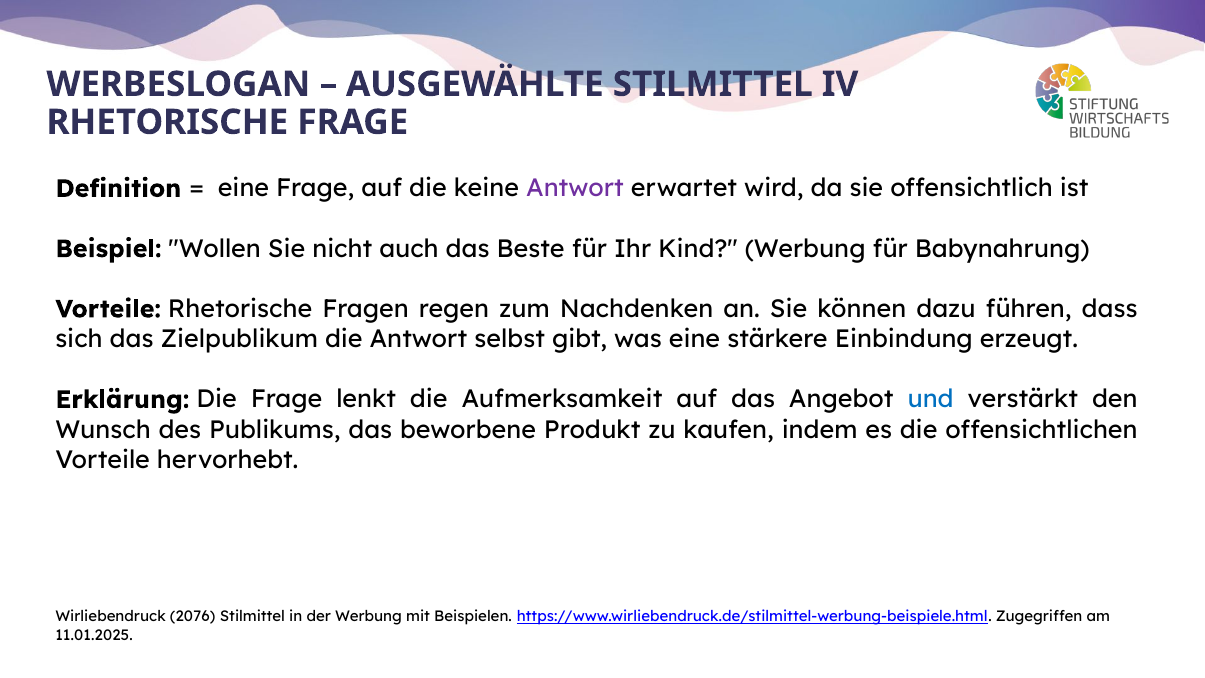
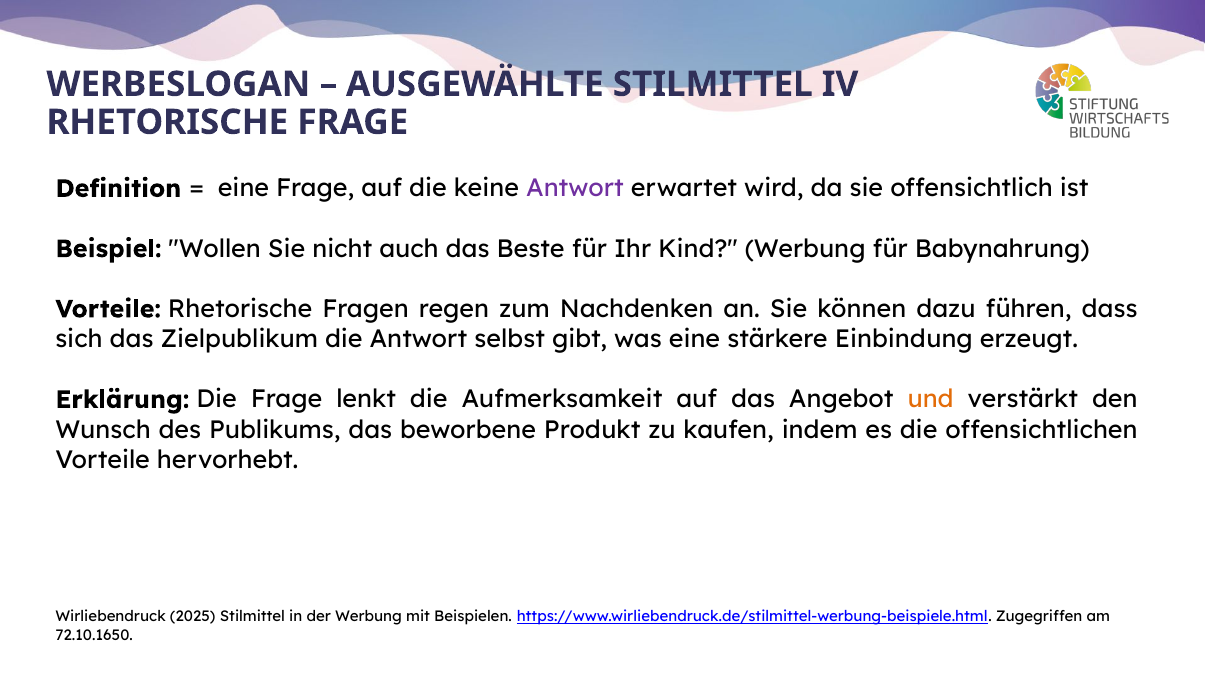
und colour: blue -> orange (931, 399)
2076: 2076 -> 2025 (193, 616)
11.01.2025: 11.01.2025 -> 72.10.1650 (94, 635)
